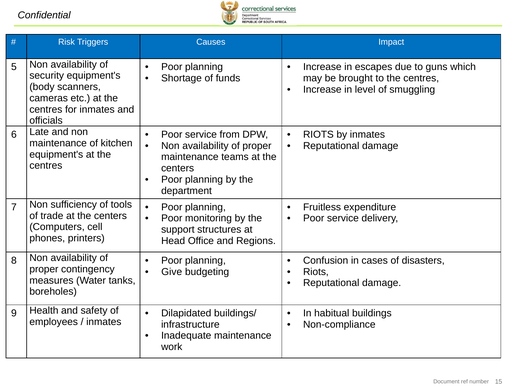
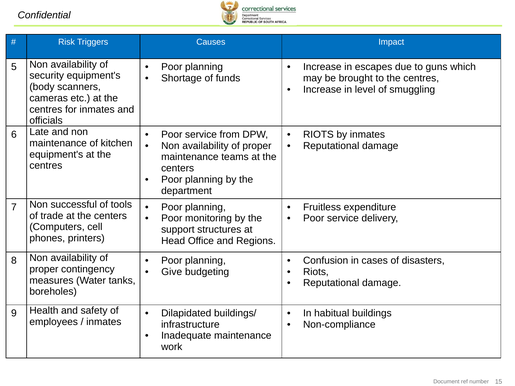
sufficiency: sufficiency -> successful (74, 205)
